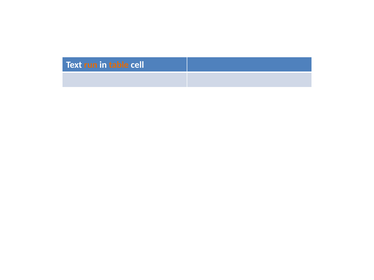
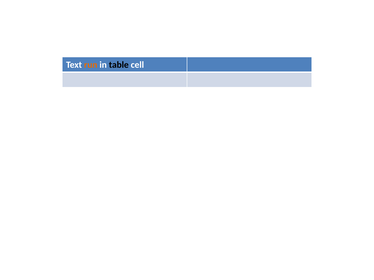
table colour: orange -> black (119, 65)
